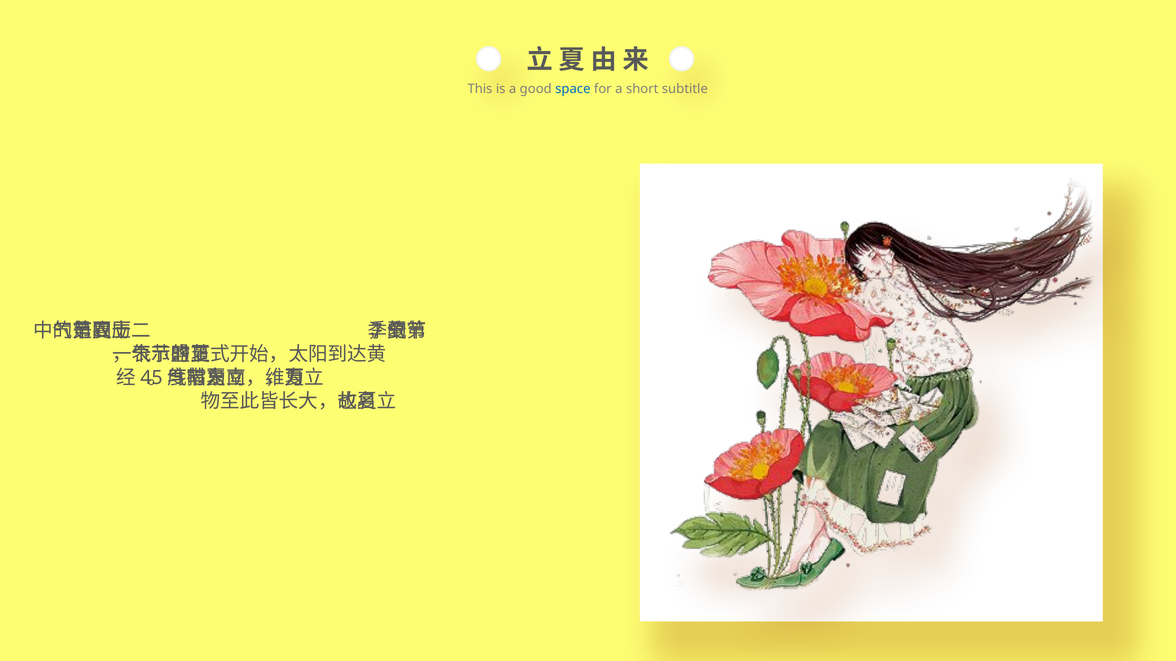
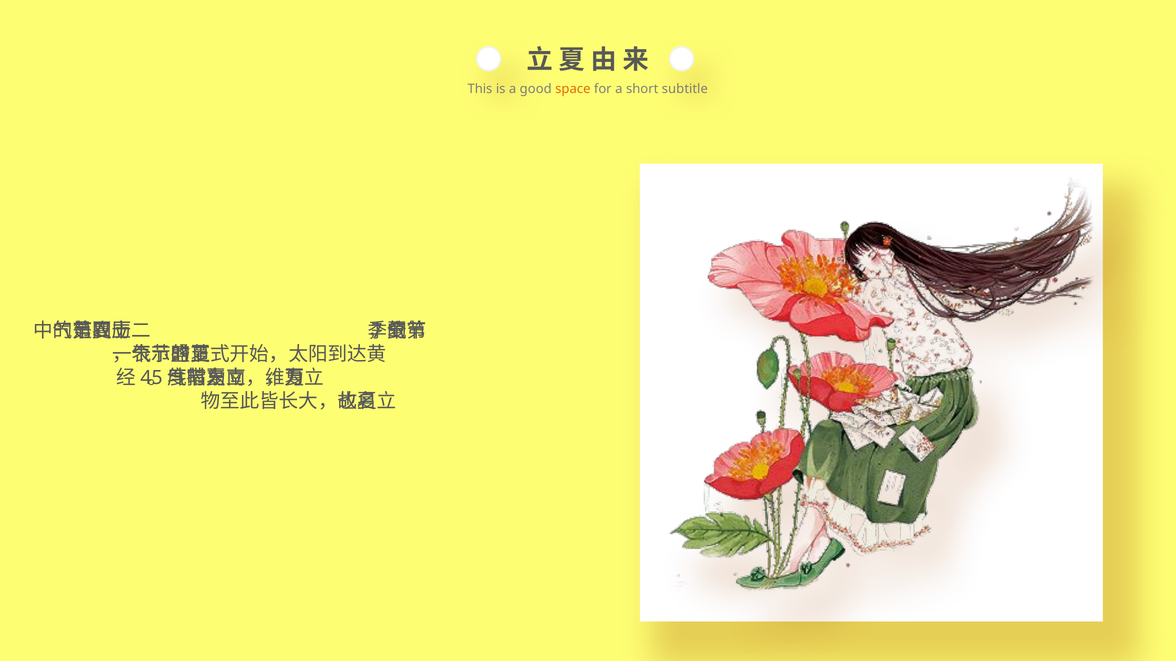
space colour: blue -> orange (573, 89)
